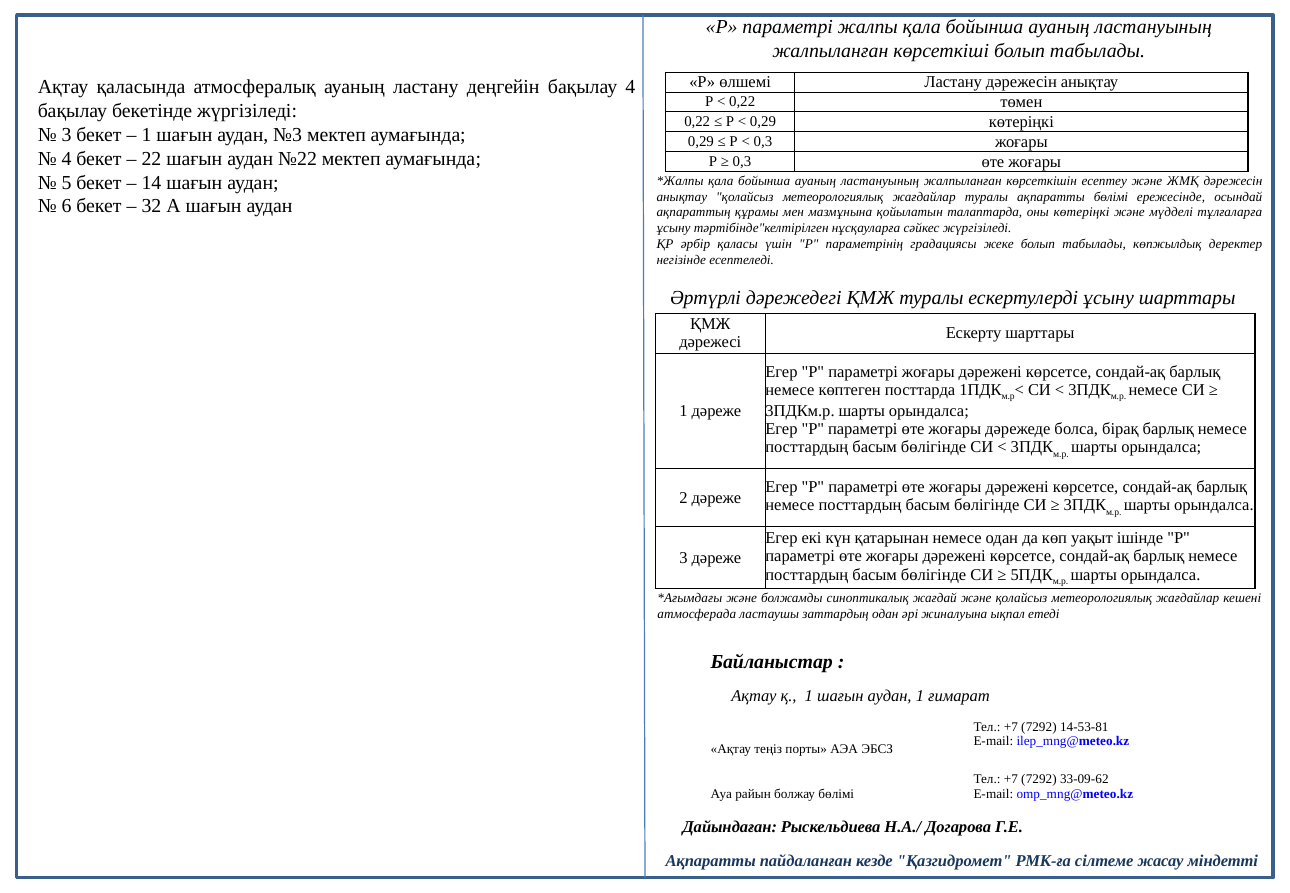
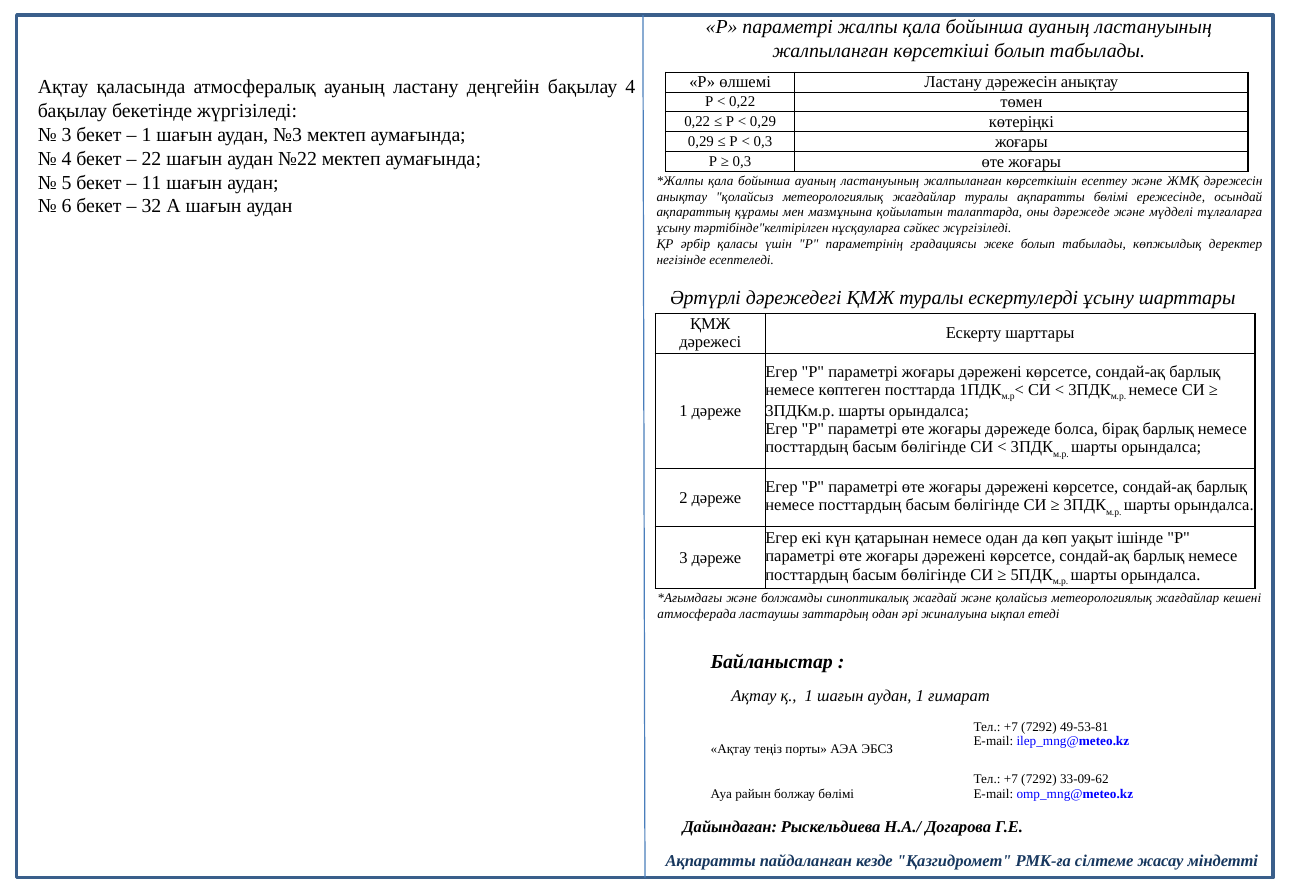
14: 14 -> 11 (151, 183)
оны көтеріңкі: көтеріңкі -> дәрежеде (1082, 213)
14-53-81: 14-53-81 -> 49-53-81 (1084, 727)
